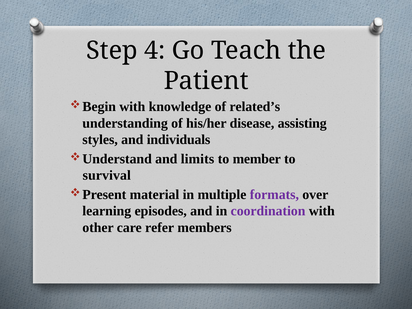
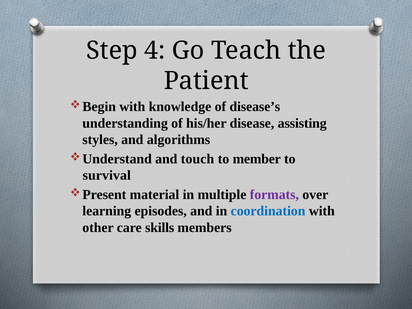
related’s: related’s -> disease’s (255, 107)
individuals: individuals -> algorithms (179, 140)
limits: limits -> touch (198, 159)
coordination colour: purple -> blue (268, 211)
refer: refer -> skills (160, 228)
